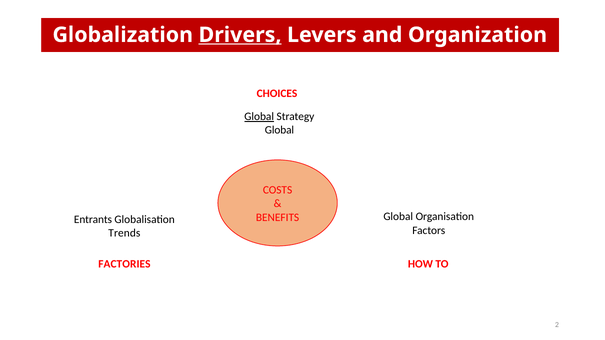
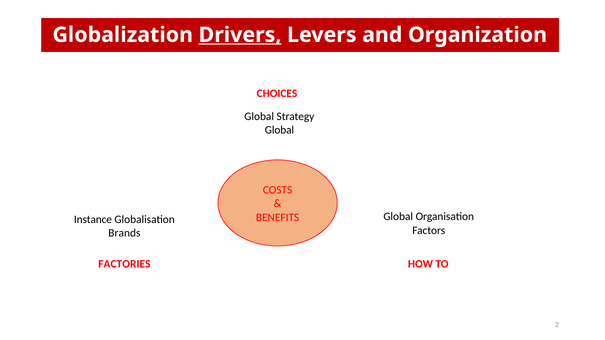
Global underline: present -> none (259, 117)
Entrants: Entrants -> Instance (93, 220)
Trends: Trends -> Brands (124, 233)
